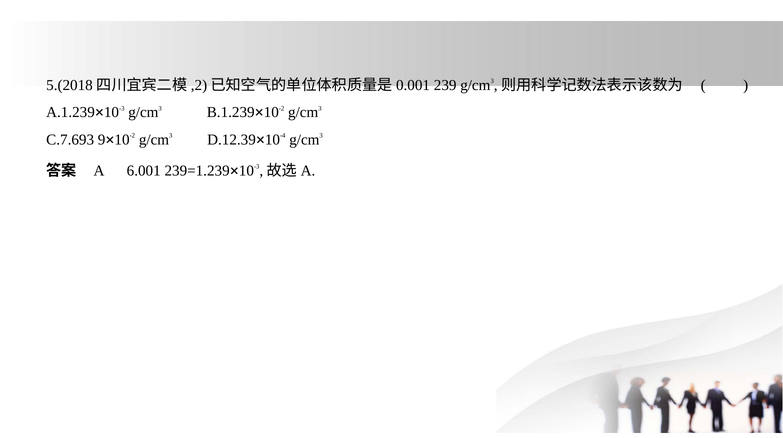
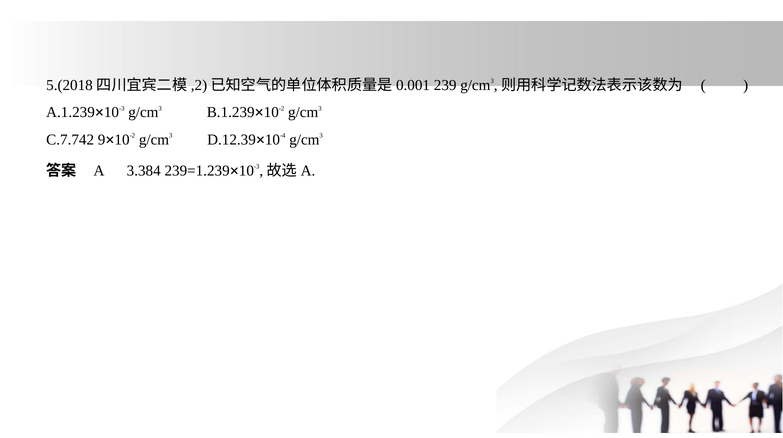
C.7.693: C.7.693 -> C.7.742 (70, 140)
6.001: 6.001 -> 3.384 (144, 171)
